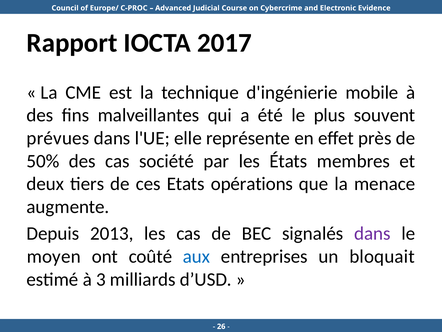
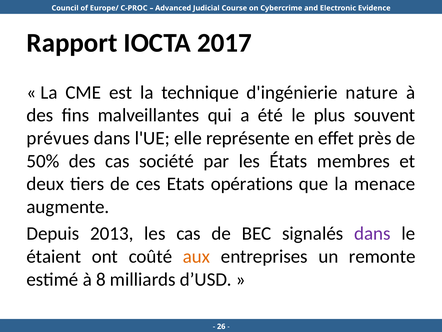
mobile: mobile -> nature (372, 92)
moyen: moyen -> étaient (54, 256)
aux colour: blue -> orange (197, 256)
bloquait: bloquait -> remonte (382, 256)
3: 3 -> 8 (101, 279)
